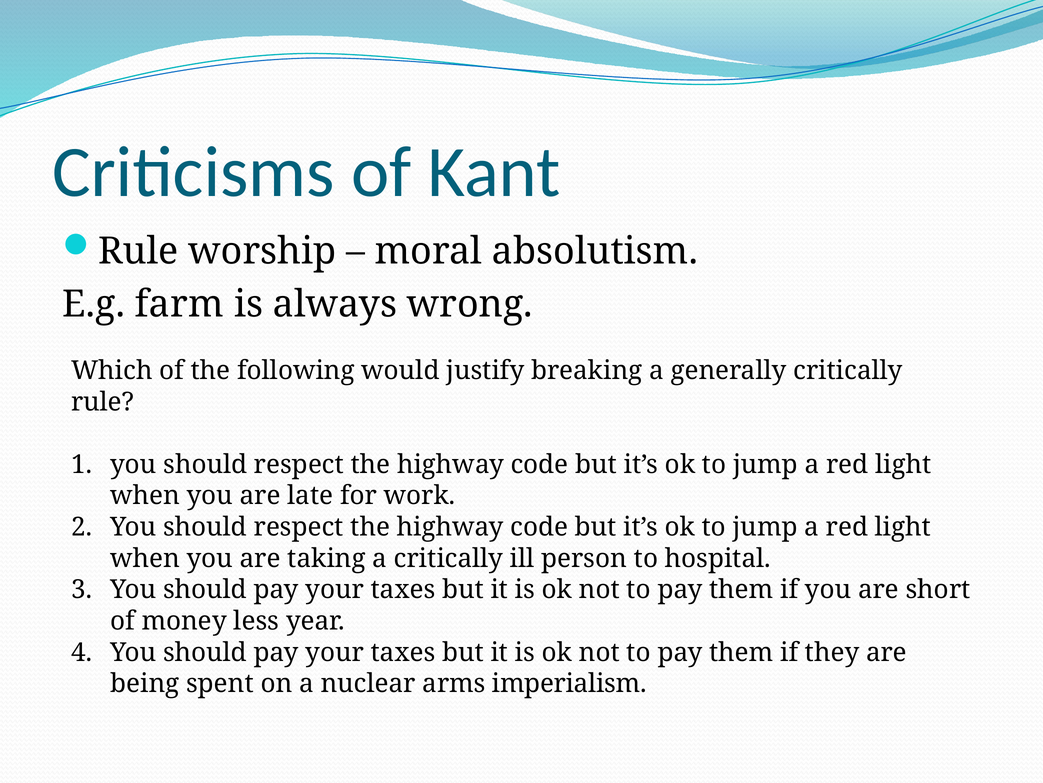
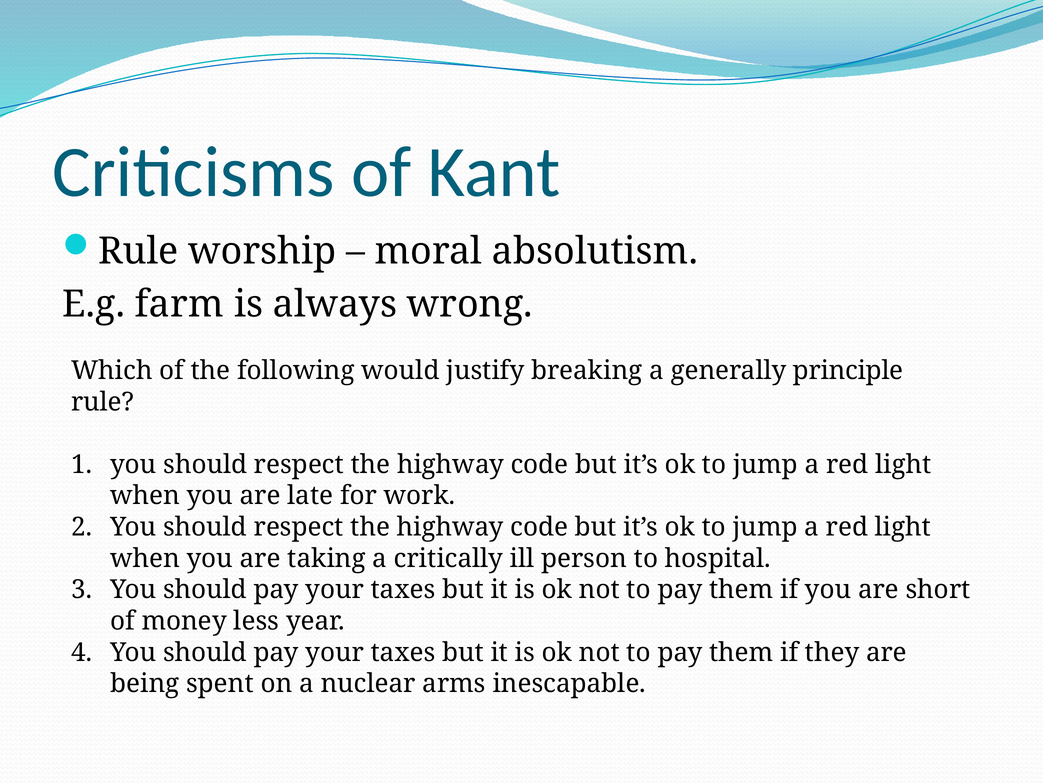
generally critically: critically -> principle (848, 370)
imperialism: imperialism -> inescapable (569, 683)
